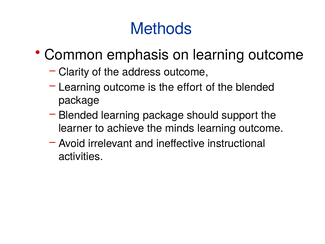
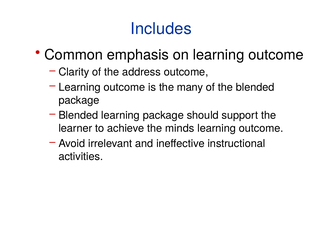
Methods: Methods -> Includes (161, 29)
effort: effort -> many (190, 87)
